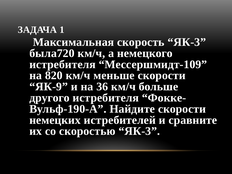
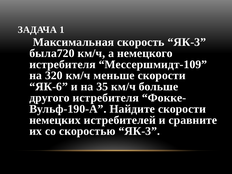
820: 820 -> 320 (54, 75)
ЯК-9: ЯК-9 -> ЯК-6 (49, 87)
36: 36 -> 35 (102, 87)
